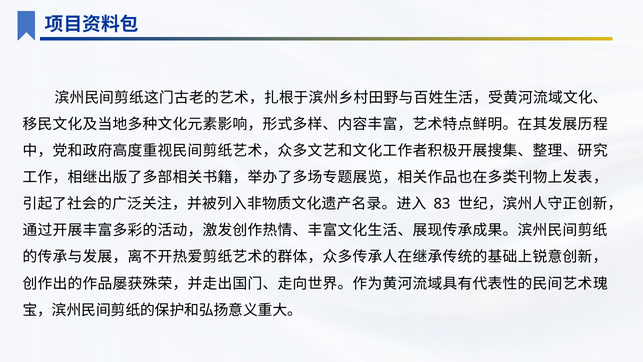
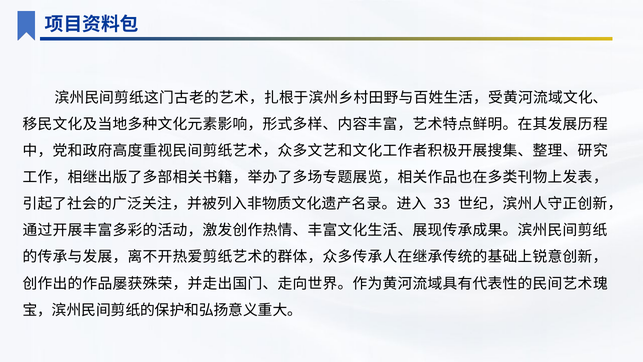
83: 83 -> 33 (442, 204)
